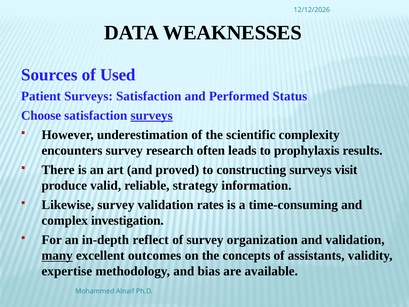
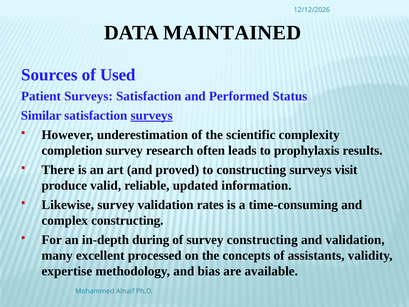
WEAKNESSES: WEAKNESSES -> MAINTAINED (232, 33)
Choose: Choose -> Similar (41, 116)
encounters: encounters -> completion (72, 150)
strategy: strategy -> updated (196, 185)
complex investigation: investigation -> constructing (127, 220)
reflect: reflect -> during (151, 240)
survey organization: organization -> constructing (262, 240)
many underline: present -> none (57, 255)
outcomes: outcomes -> processed (155, 255)
